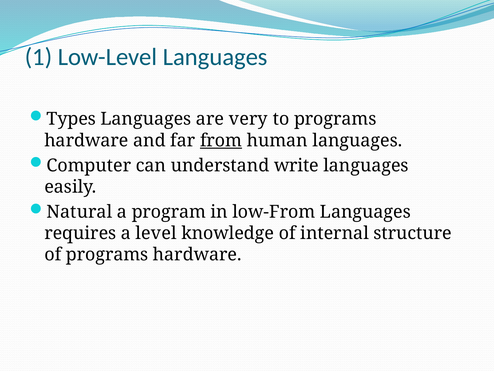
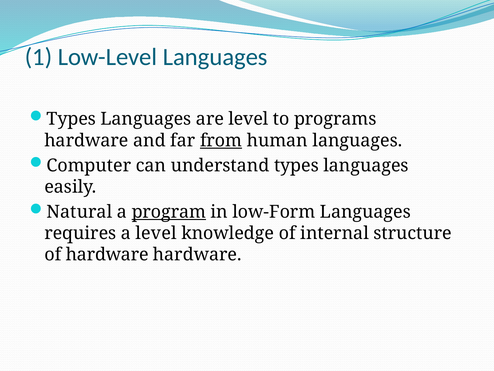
are very: very -> level (248, 119)
understand write: write -> types (296, 165)
program underline: none -> present (169, 212)
low-From: low-From -> low-Form (274, 212)
of programs: programs -> hardware (107, 254)
